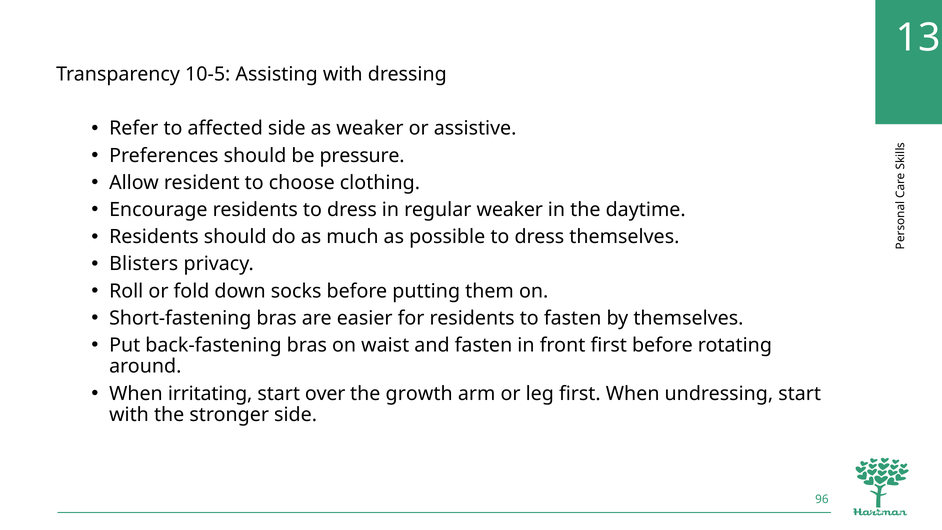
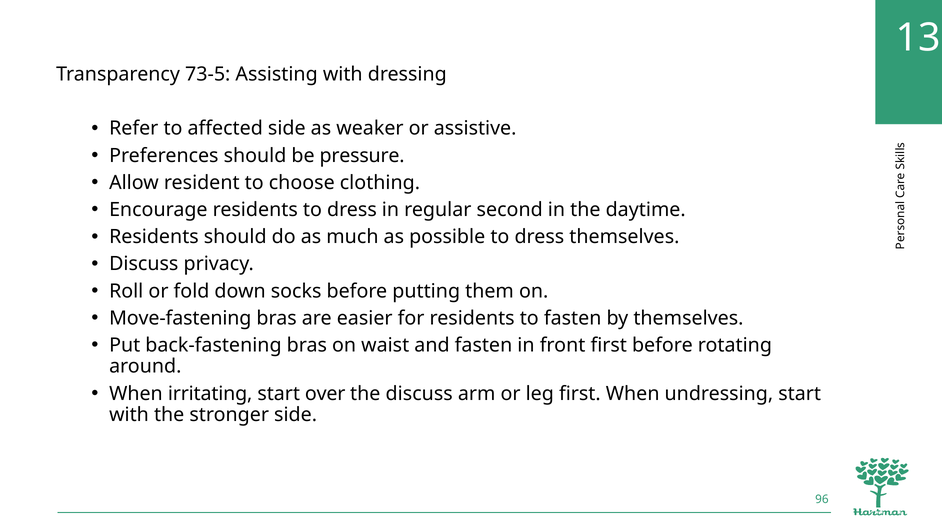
10-5: 10-5 -> 73-5 (208, 74)
regular weaker: weaker -> second (510, 210)
Blisters: Blisters -> Discuss (144, 264)
Short-fastening: Short-fastening -> Move-fastening (180, 318)
the growth: growth -> discuss (419, 393)
